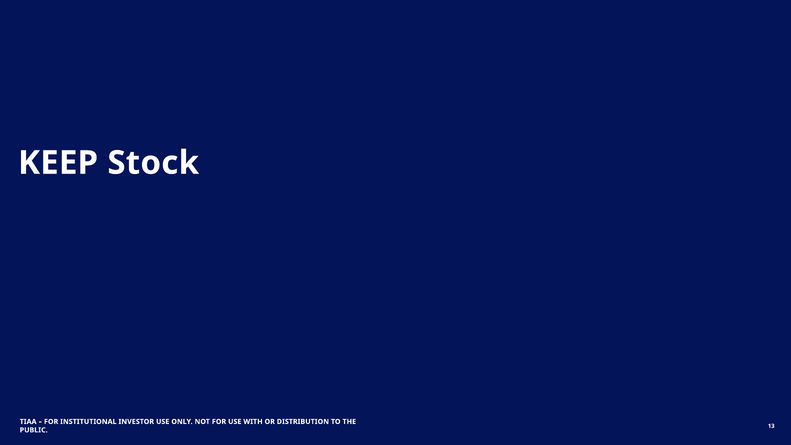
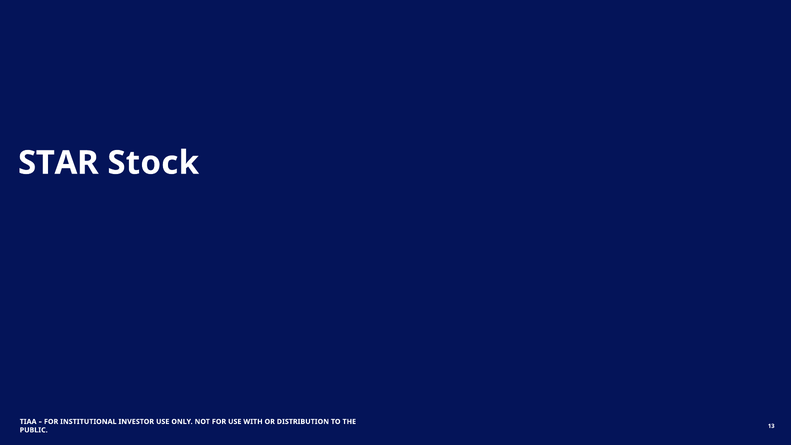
KEEP: KEEP -> STAR (58, 163)
